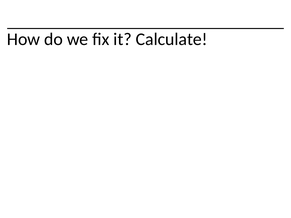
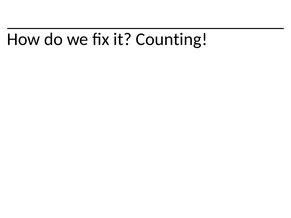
Calculate: Calculate -> Counting (172, 39)
